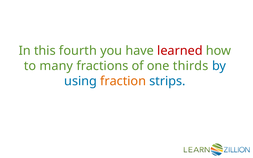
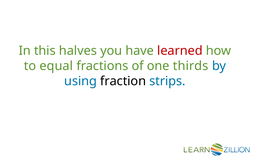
fourth: fourth -> halves (78, 51)
many: many -> equal (56, 66)
fraction colour: orange -> black (123, 81)
